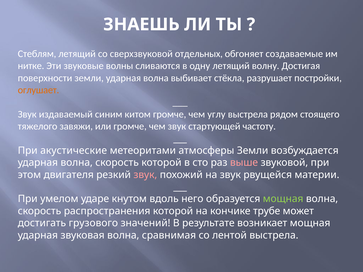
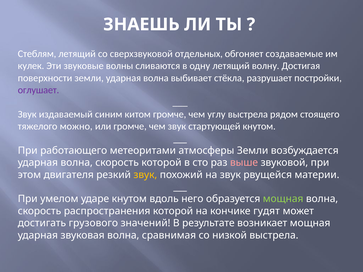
нитке: нитке -> кулек (31, 66)
оглушает colour: orange -> purple (39, 90)
завяжи: завяжи -> можно (76, 126)
стартующей частоту: частоту -> кнутом (259, 126)
акустические: акустические -> работающего (74, 151)
звук colour: pink -> yellow (145, 175)
трубе: трубе -> гудят (267, 211)
лентой: лентой -> низкой (230, 235)
